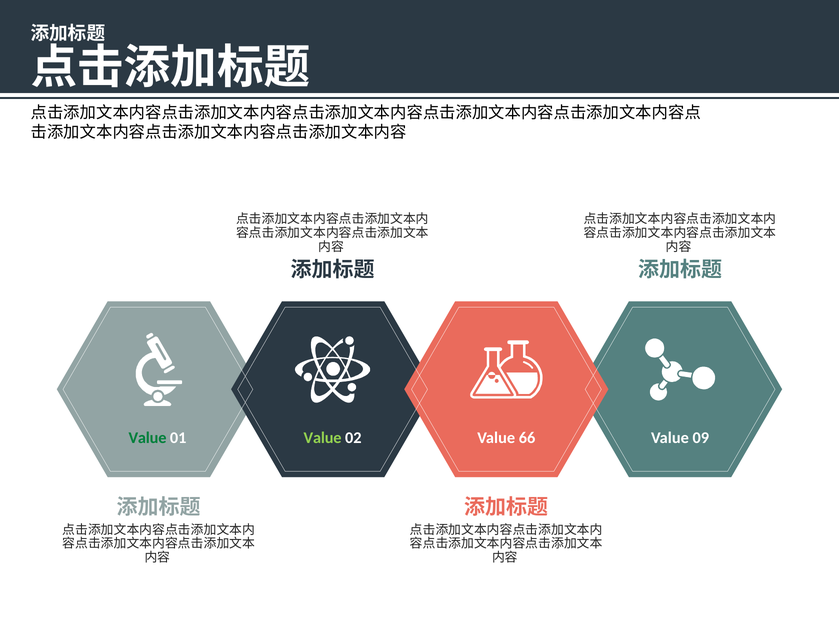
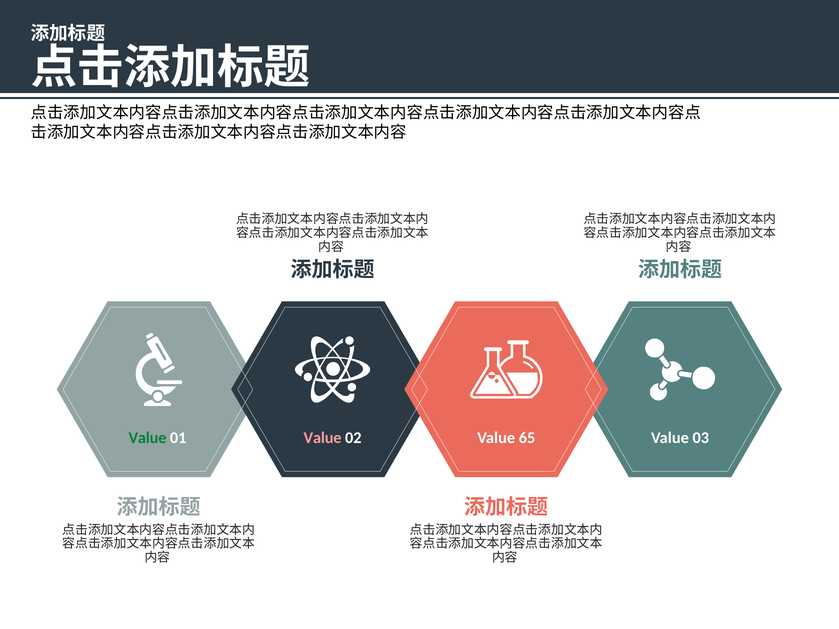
Value colour: light green -> pink (323, 438)
66: 66 -> 65 (527, 438)
09: 09 -> 03 (701, 438)
